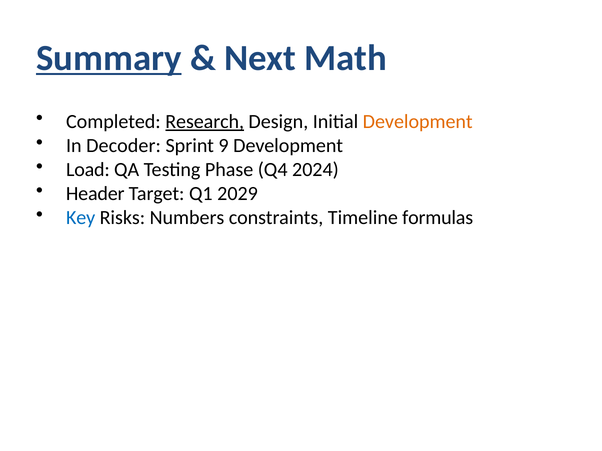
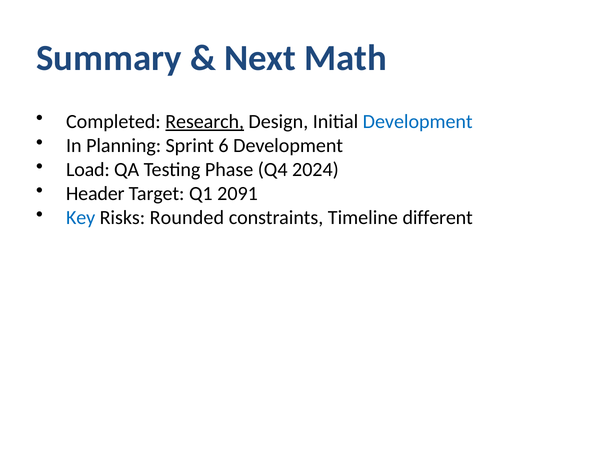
Summary underline: present -> none (109, 58)
Development colour: orange -> blue (418, 122)
Decoder: Decoder -> Planning (124, 146)
9: 9 -> 6 (224, 146)
2029: 2029 -> 2091 (238, 194)
Numbers: Numbers -> Rounded (187, 218)
formulas: formulas -> different (438, 218)
